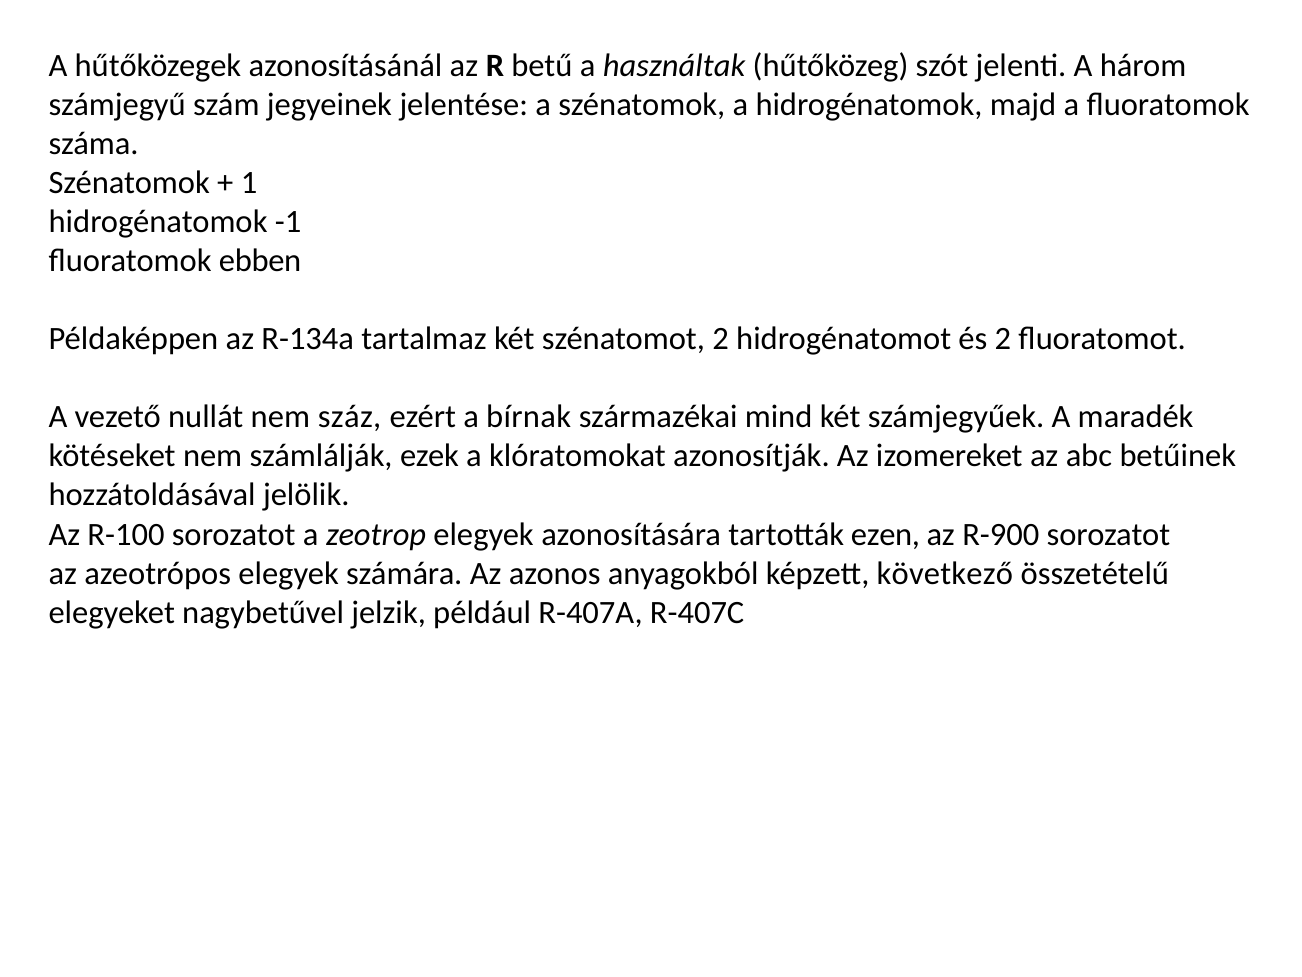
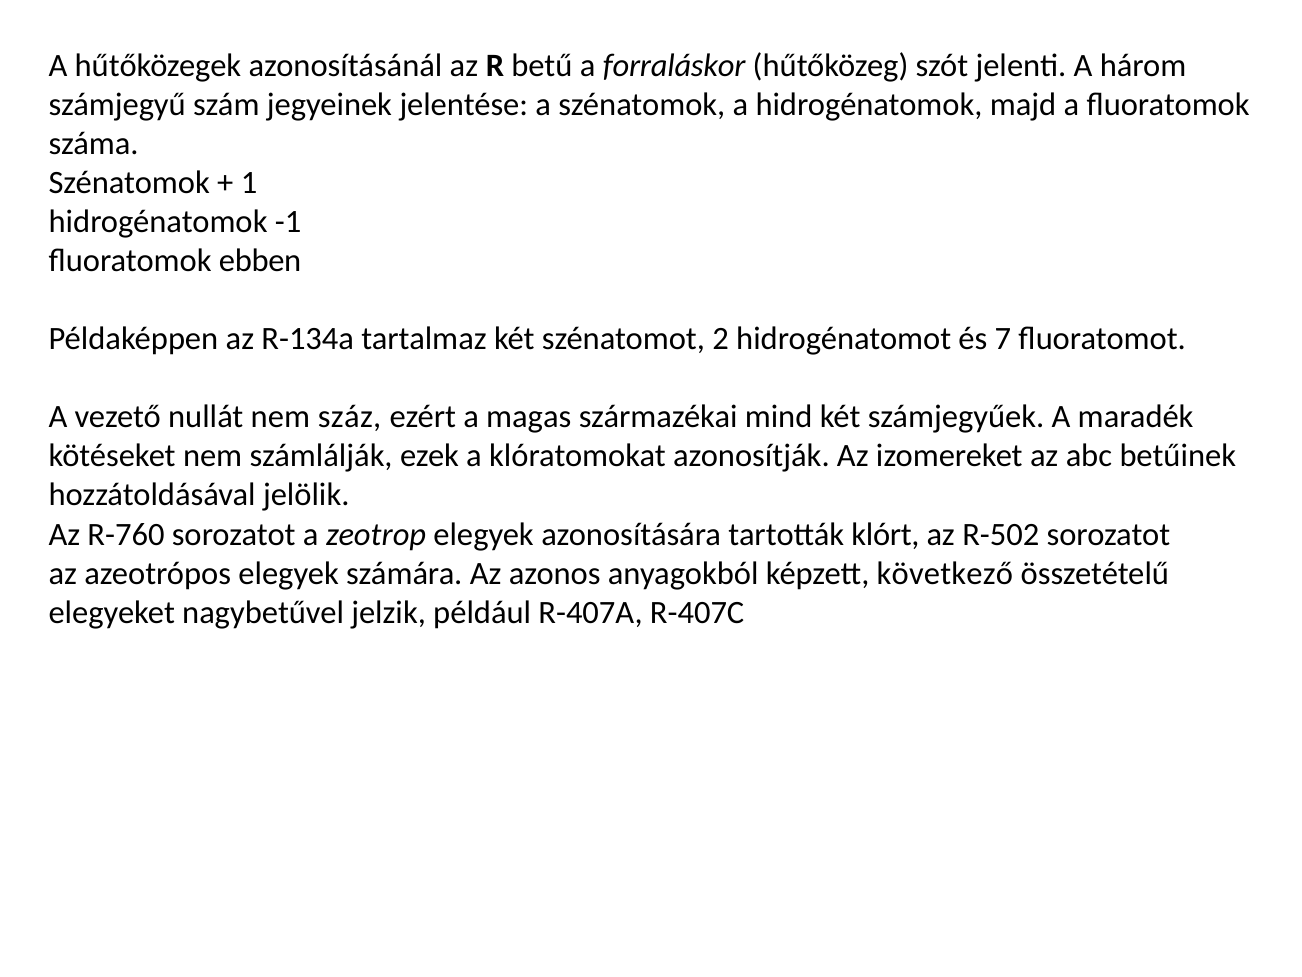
használtak: használtak -> forraláskor (674, 65)
és 2: 2 -> 7 (1003, 339)
bírnak: bírnak -> magas (529, 417)
R-100: R-100 -> R-760 (126, 534)
ezen: ezen -> klórt (885, 534)
R-900: R-900 -> R-502 (1001, 534)
